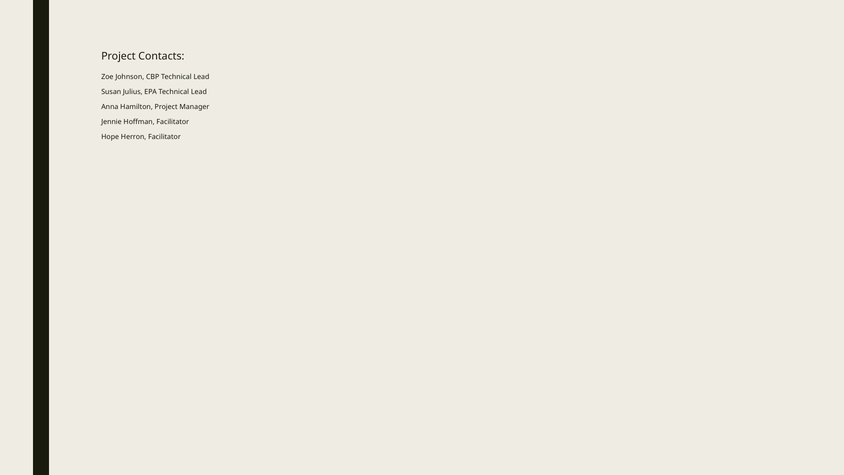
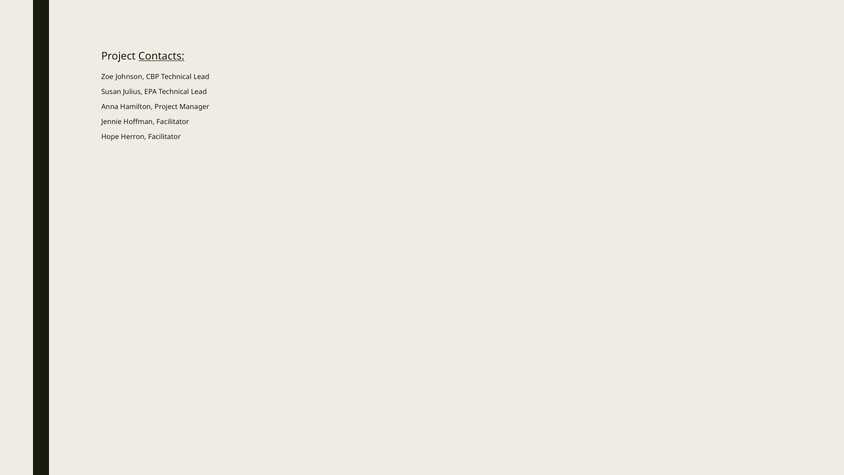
Contacts underline: none -> present (161, 56)
